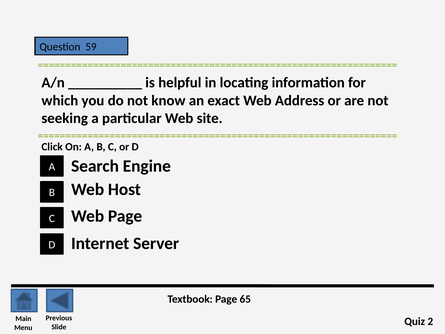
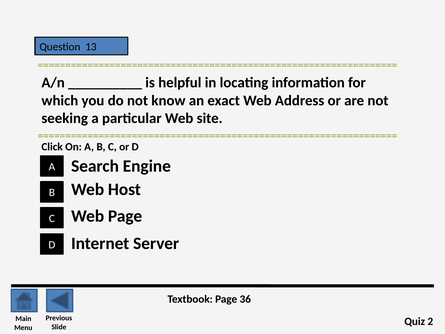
59: 59 -> 13 (91, 47)
65: 65 -> 36 (245, 299)
